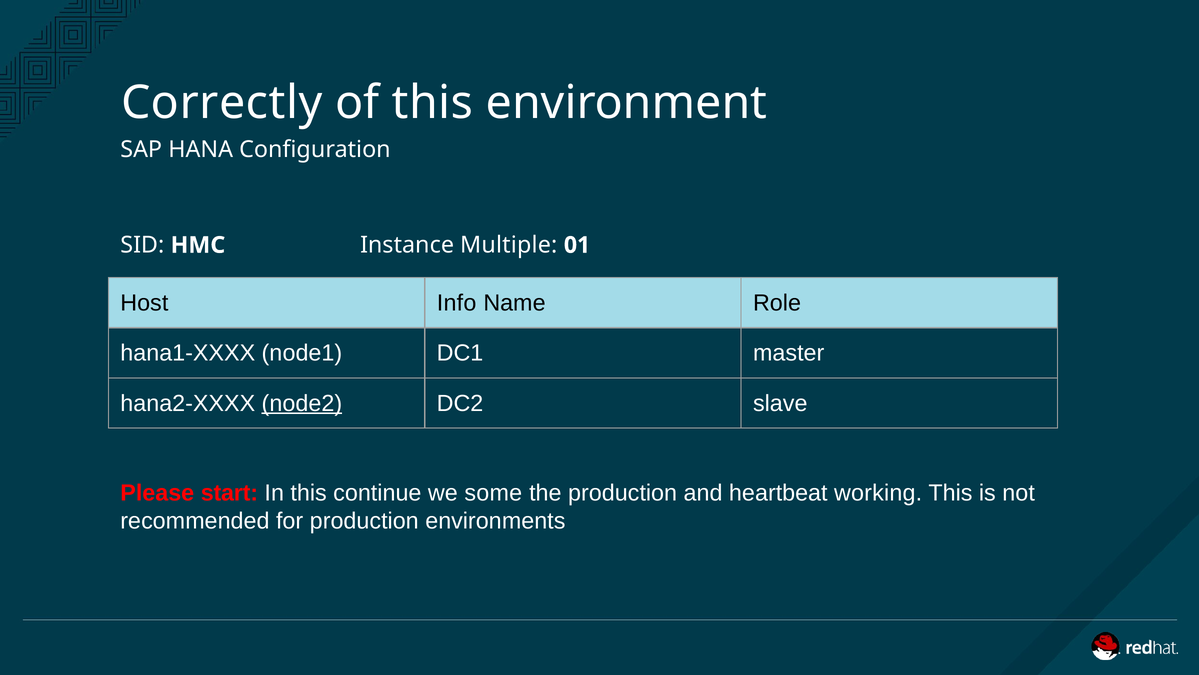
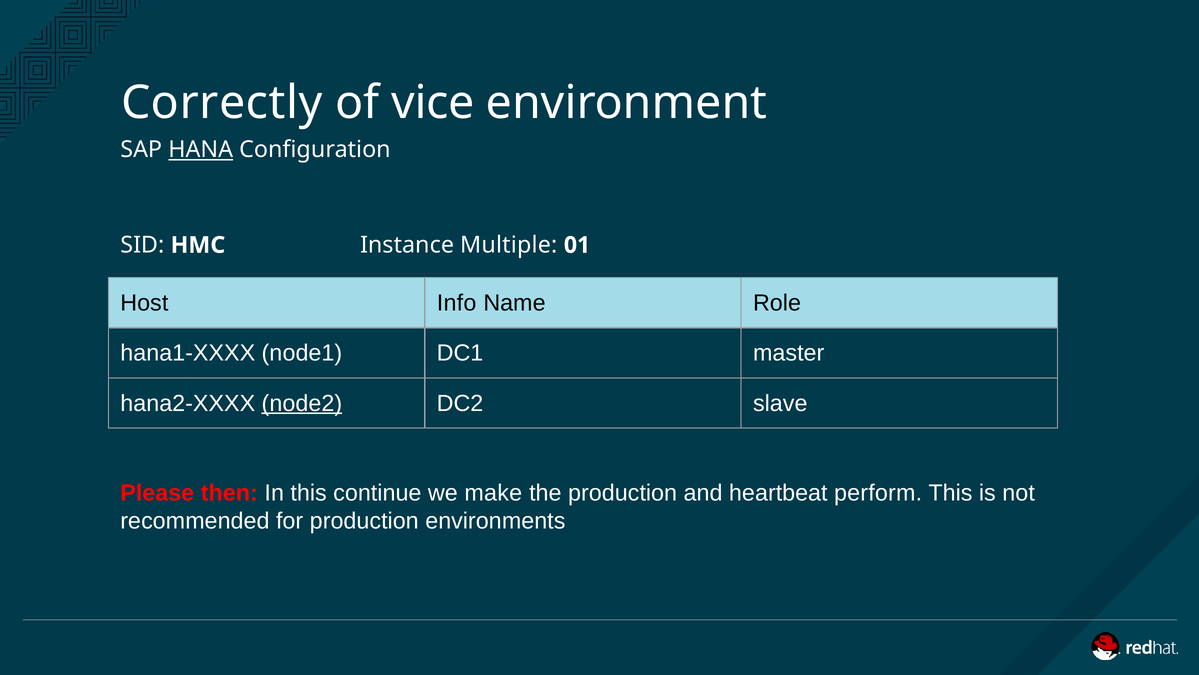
of this: this -> vice (433, 103)
HANA underline: none -> present (201, 150)
start: start -> then (229, 493)
some: some -> make (493, 493)
working: working -> perform (878, 493)
